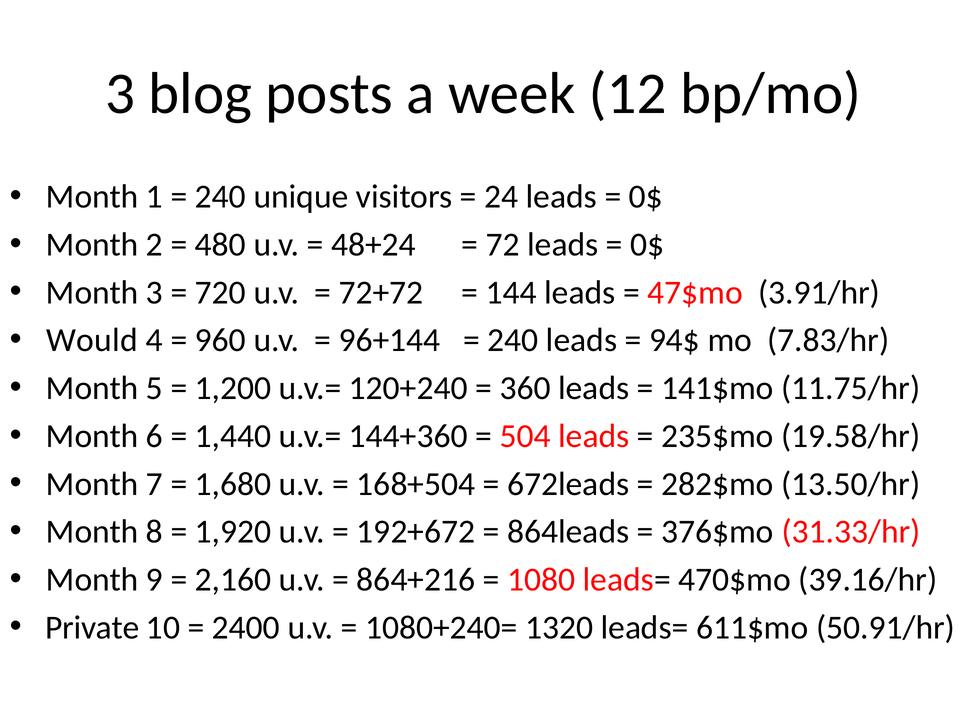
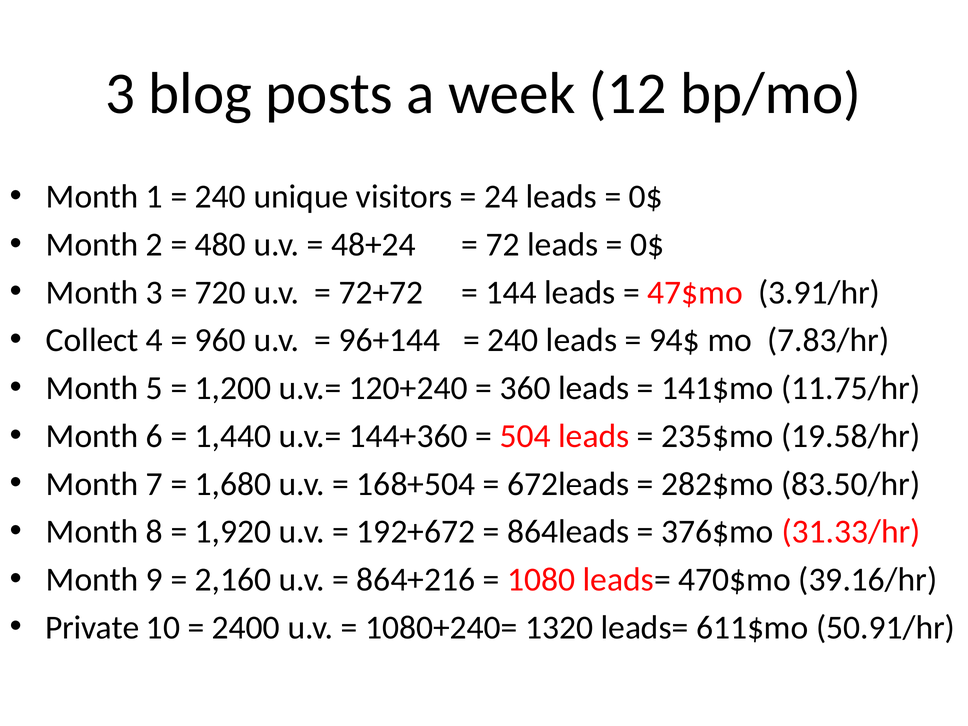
Would: Would -> Collect (92, 340)
13.50/hr: 13.50/hr -> 83.50/hr (851, 484)
